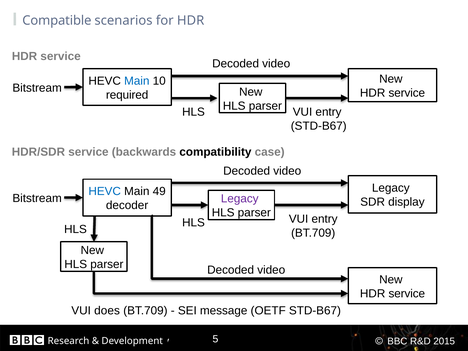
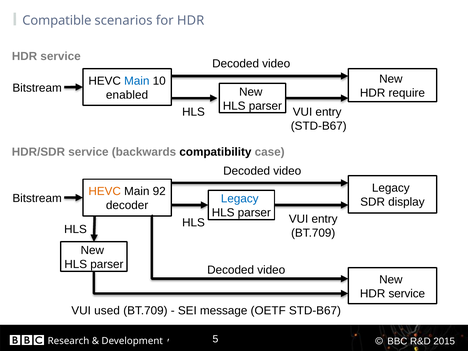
service: service -> require (407, 93)
required: required -> enabled (127, 95)
HEVC colour: blue -> orange (105, 191)
49: 49 -> 92 (159, 191)
Legacy colour: purple -> blue (240, 199)
does: does -> used (107, 310)
